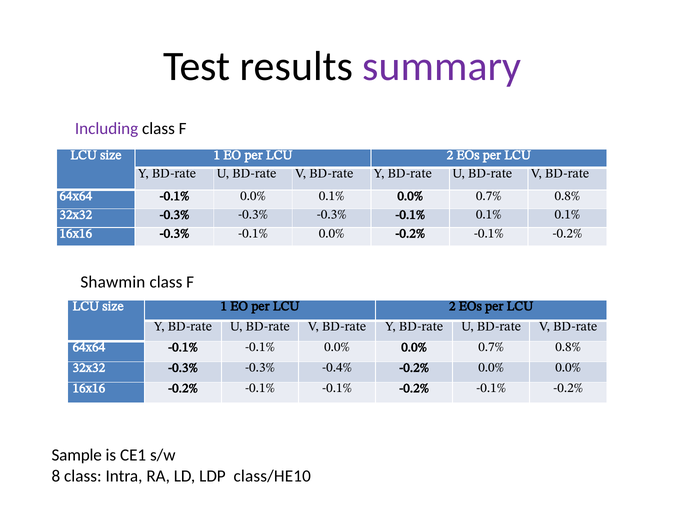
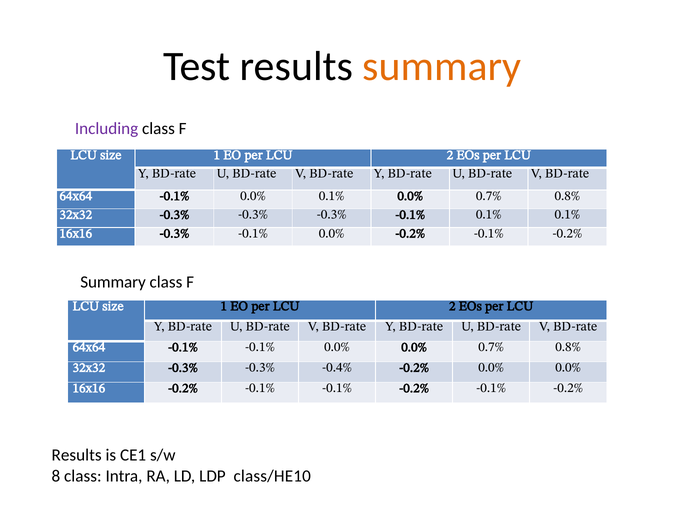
summary colour: purple -> orange (442, 66)
Shawmin: Shawmin -> Summary (113, 282)
Sample: Sample -> Results (77, 455)
